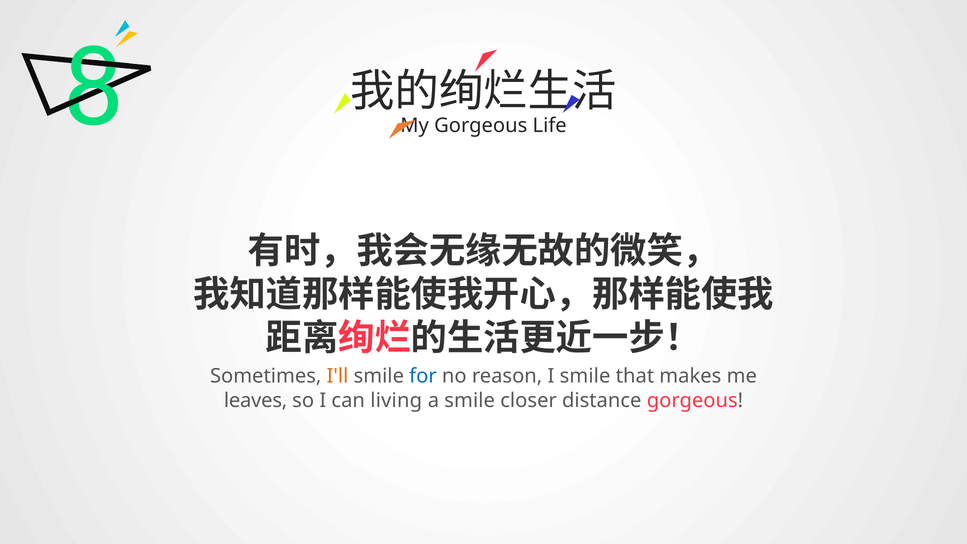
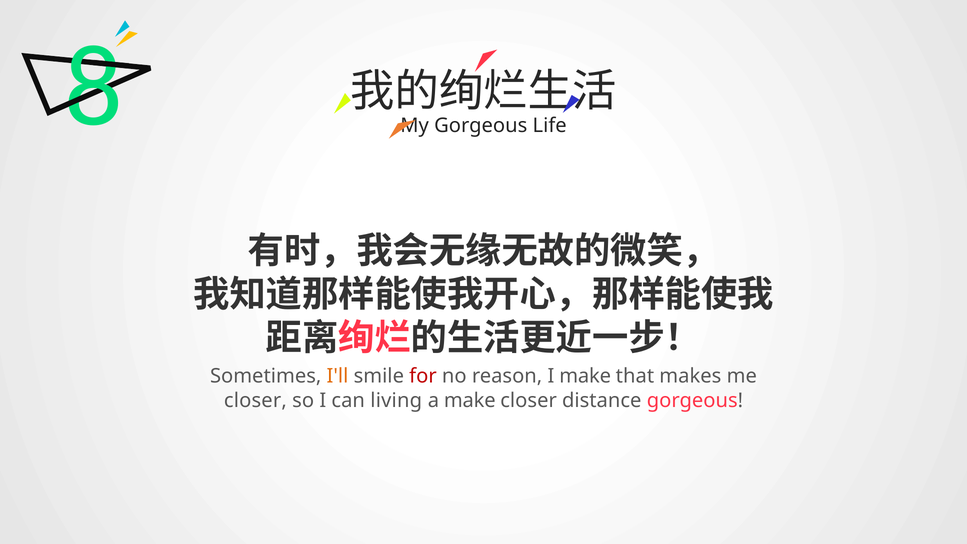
for colour: blue -> red (423, 376)
I smile: smile -> make (585, 376)
leaves: leaves -> closer (255, 400)
a smile: smile -> make (470, 400)
